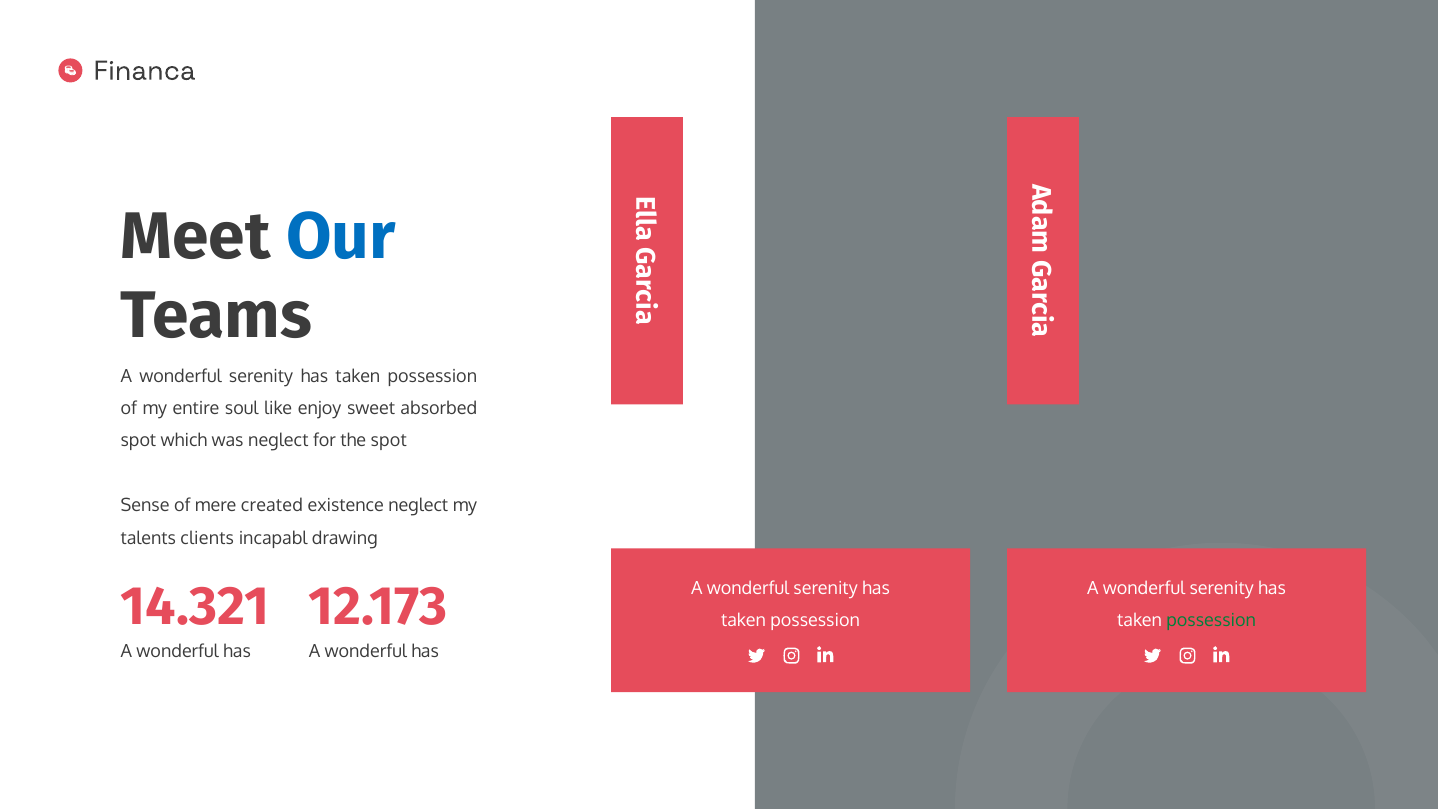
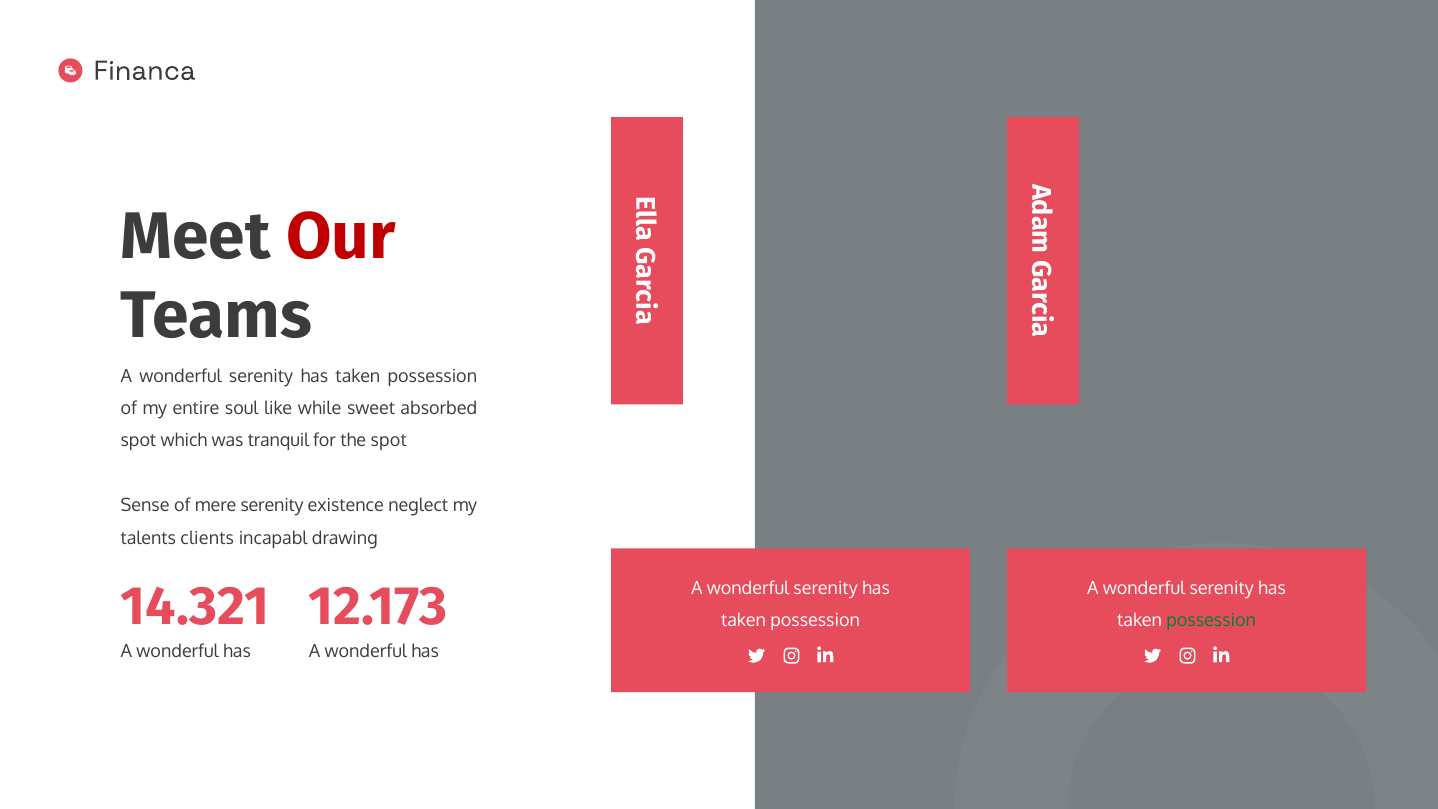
Our colour: blue -> red (341, 237)
enjoy: enjoy -> while (320, 409)
was neglect: neglect -> tranquil (278, 441)
mere created: created -> serenity (272, 506)
